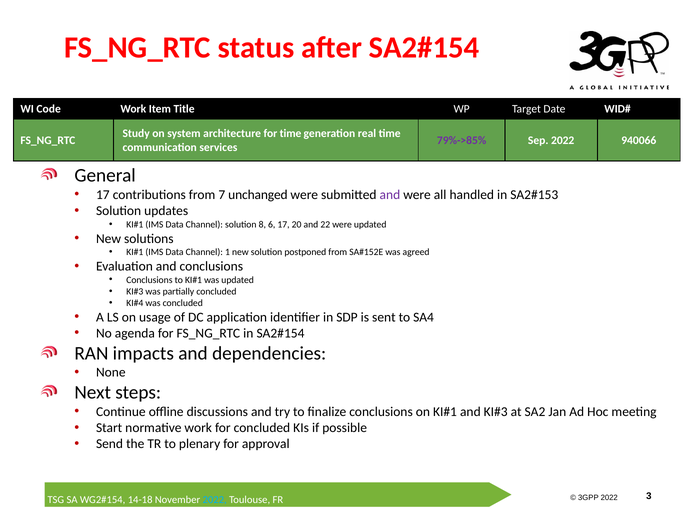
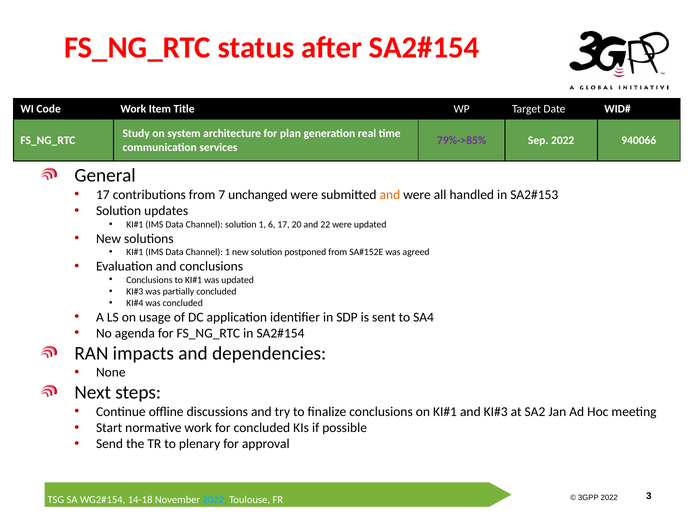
for time: time -> plan (290, 133)
and colour: purple -> orange (390, 195)
solution 8: 8 -> 1 (262, 224)
